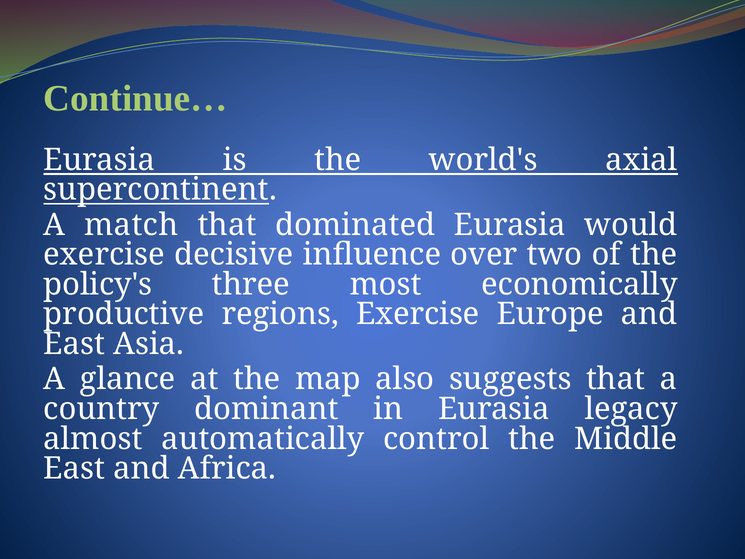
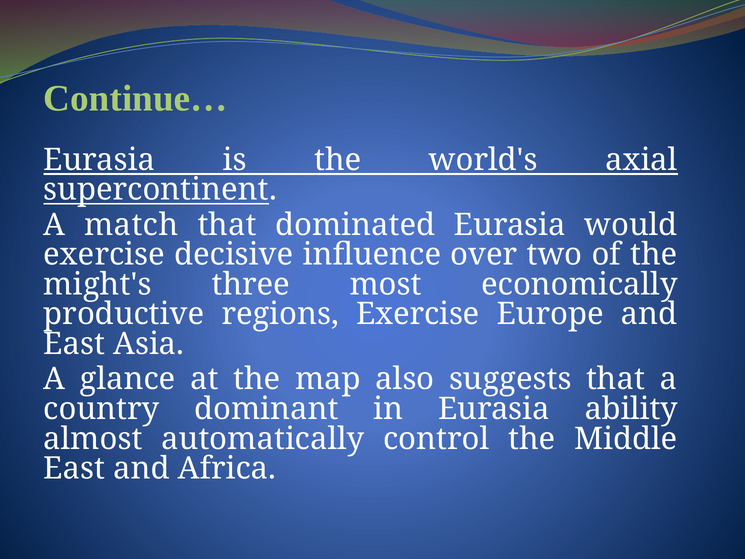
policy's: policy's -> might's (98, 284)
legacy: legacy -> ability (631, 409)
